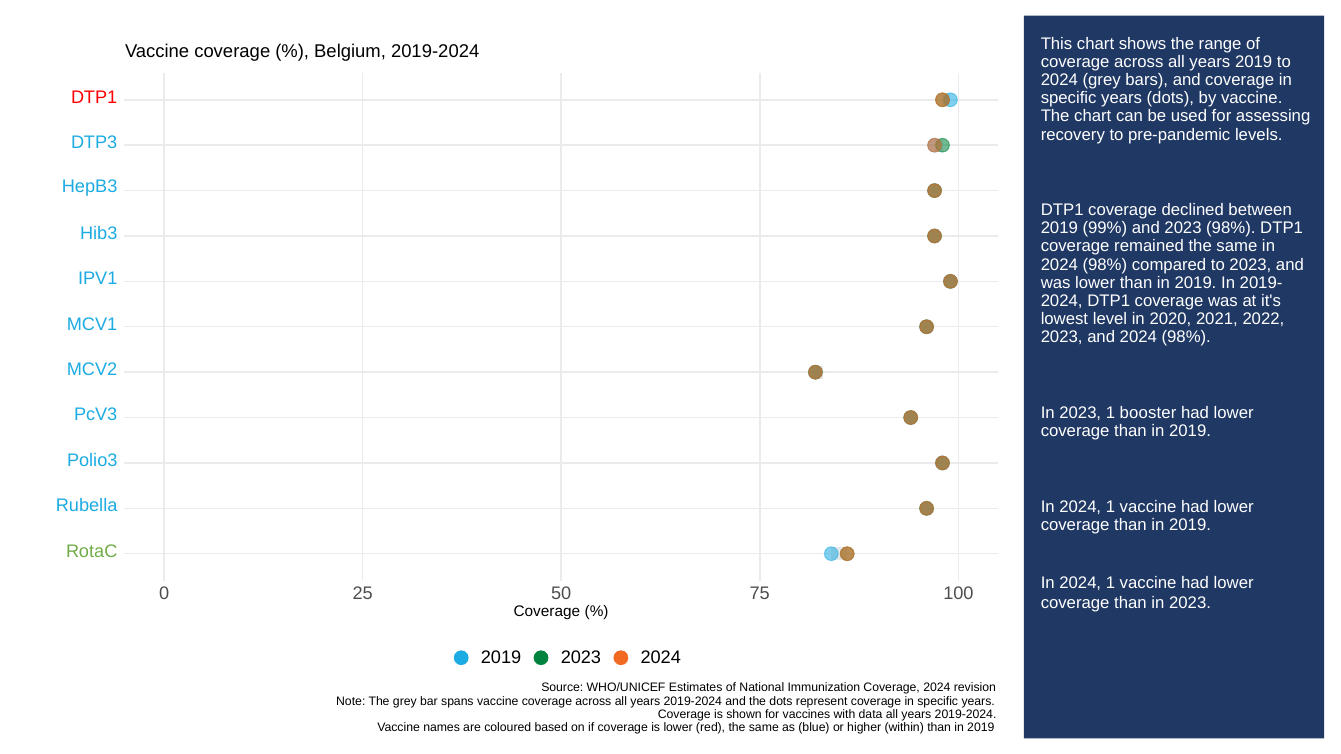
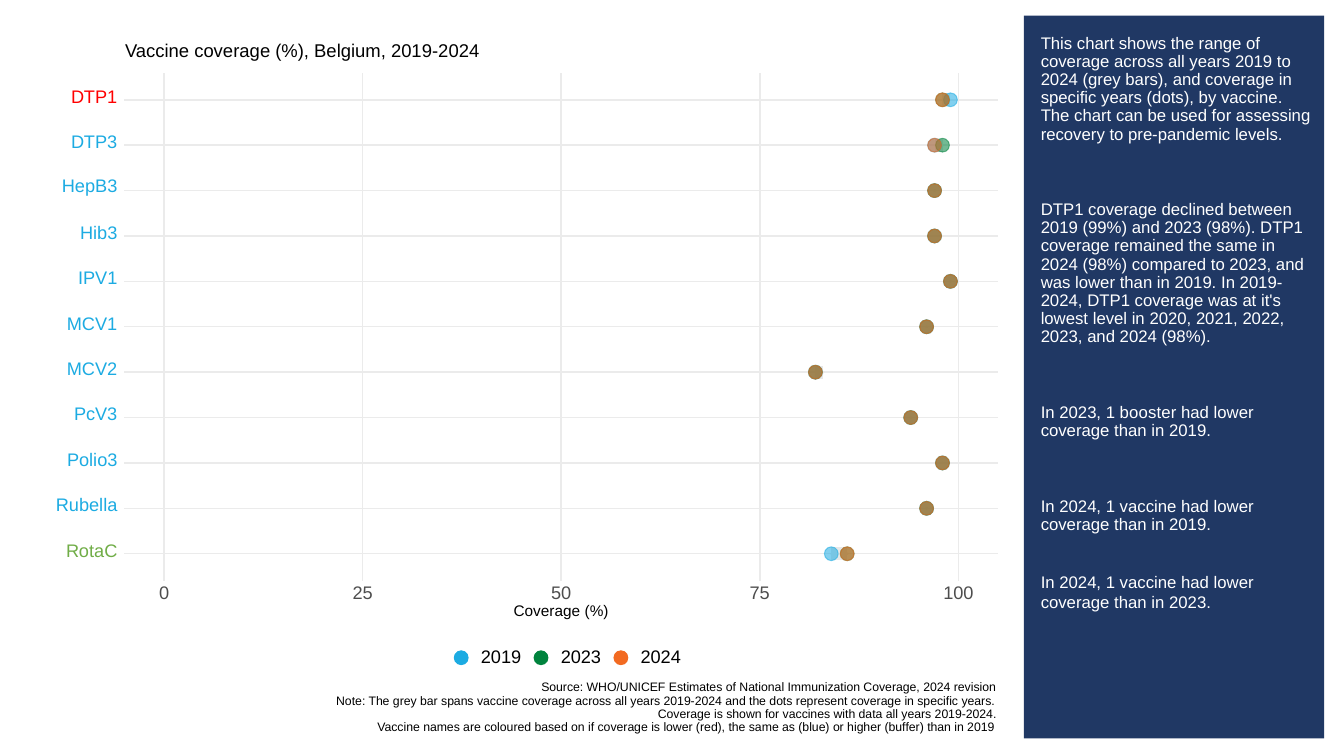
within: within -> buffer (904, 728)
